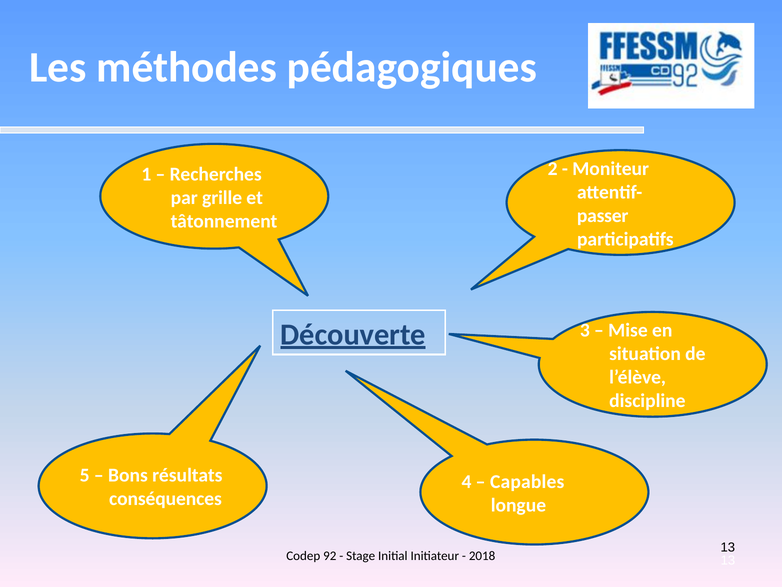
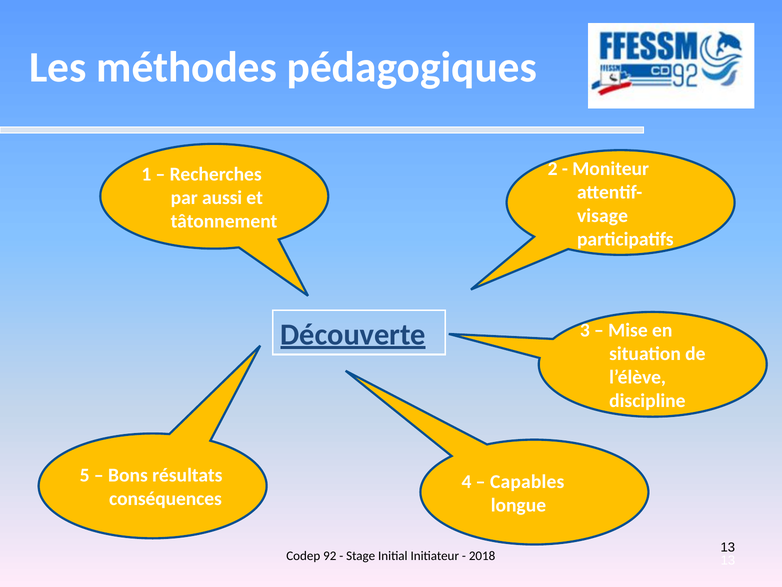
grille: grille -> aussi (222, 197)
passer: passer -> visage (603, 215)
